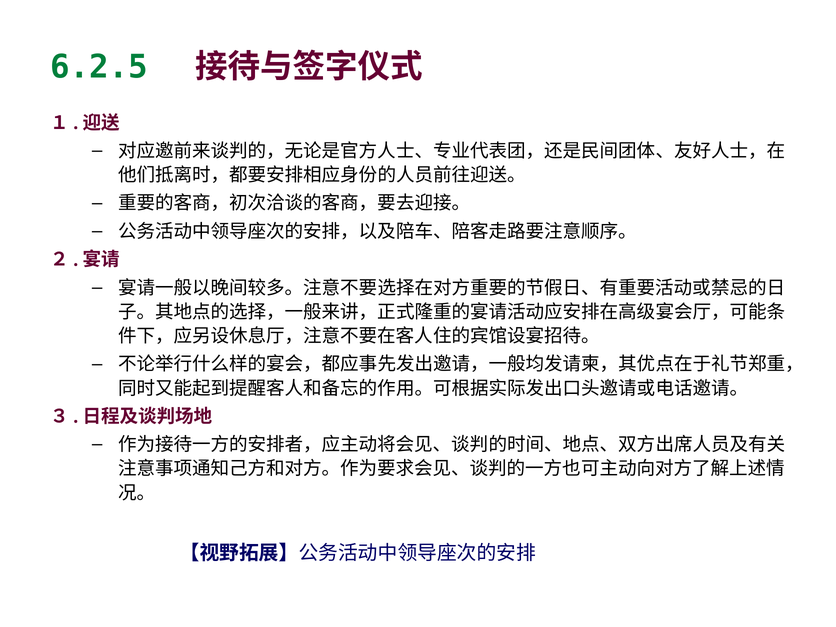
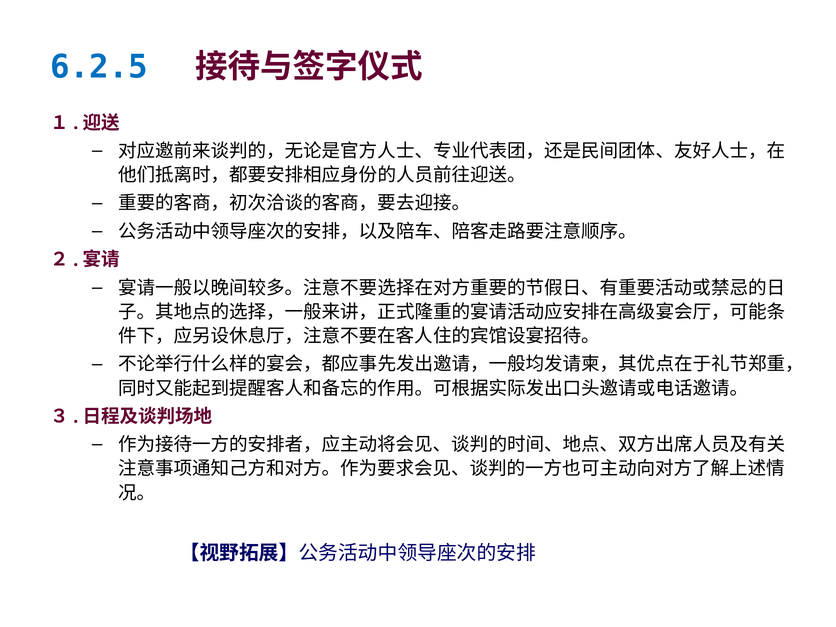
6.2.5 colour: green -> blue (99, 67)
